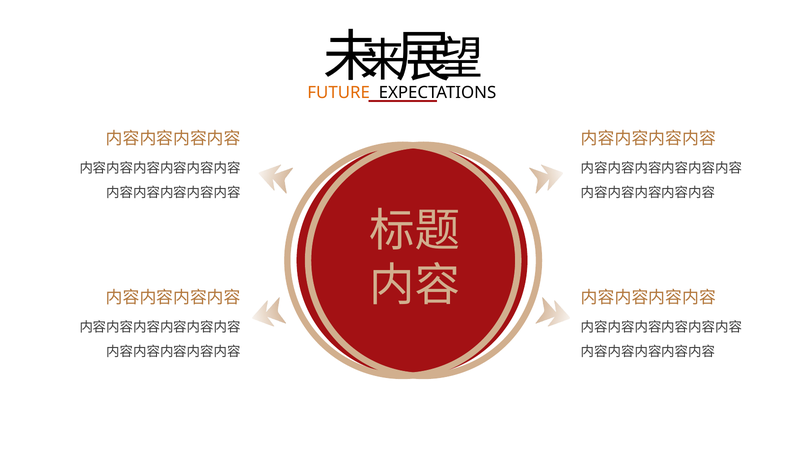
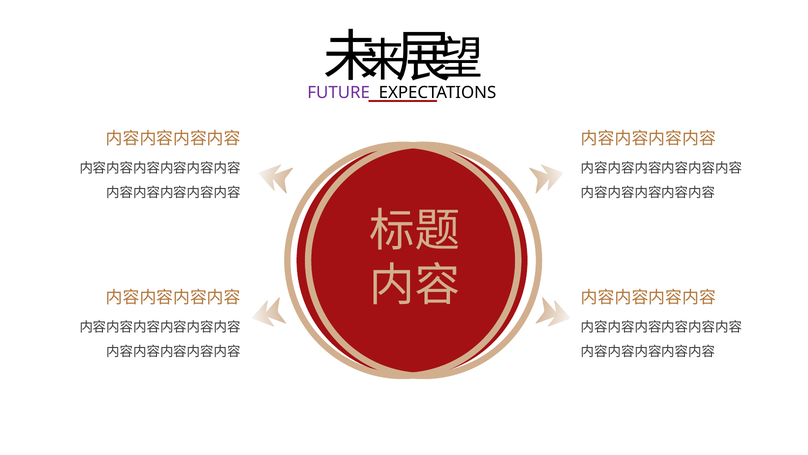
FUTURE colour: orange -> purple (339, 93)
